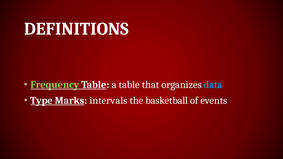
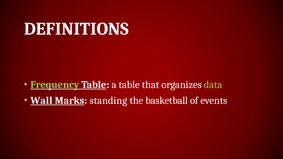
data colour: light blue -> light green (213, 85)
Type: Type -> Wall (41, 101)
intervals: intervals -> standing (108, 101)
